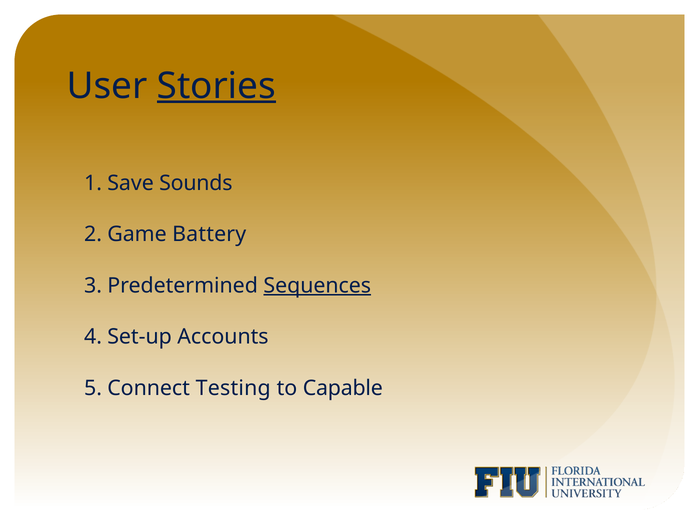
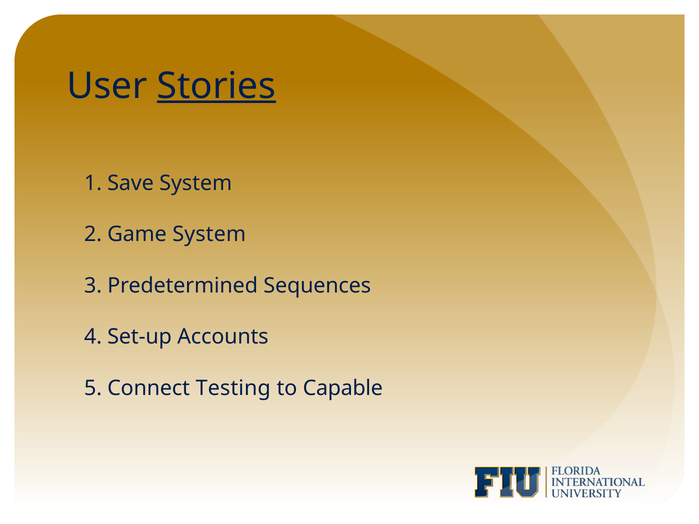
Save Sounds: Sounds -> System (196, 183)
Game Battery: Battery -> System (209, 234)
Sequences underline: present -> none (317, 286)
